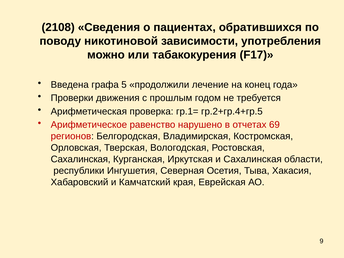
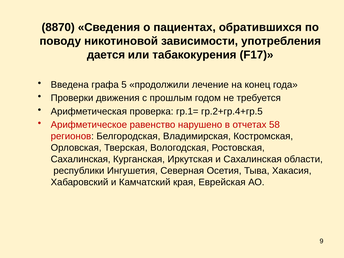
2108: 2108 -> 8870 (58, 27)
можно: можно -> дается (106, 55)
69: 69 -> 58 (274, 125)
